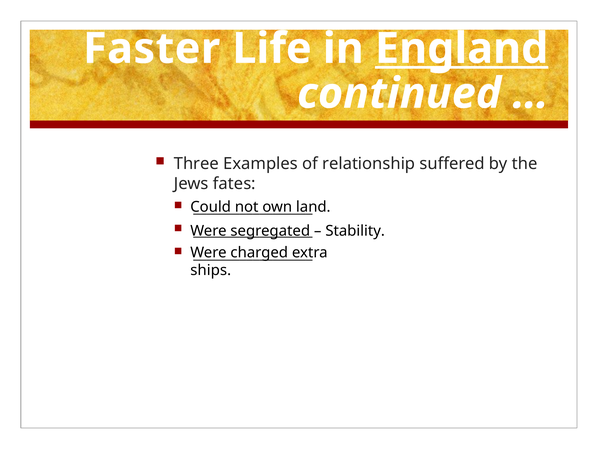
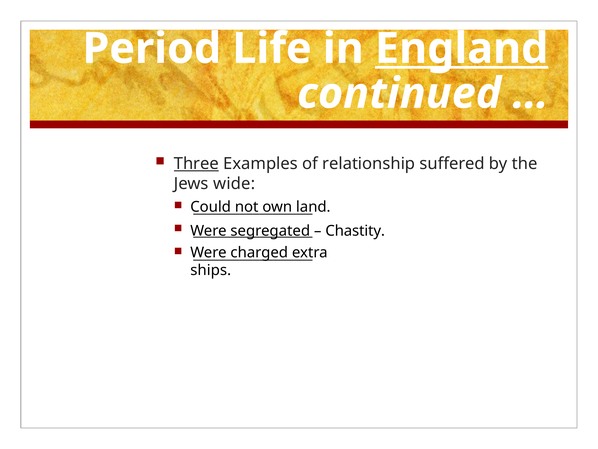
Faster: Faster -> Period (152, 49)
Three underline: none -> present (196, 164)
fates: fates -> wide (234, 184)
Stability: Stability -> Chastity (355, 231)
